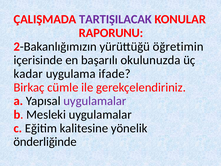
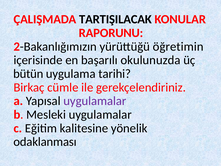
TARTIŞILACAK colour: purple -> black (115, 19)
kadar: kadar -> bütün (28, 74)
ifade: ifade -> tarihi (115, 74)
önderliğinde: önderliğinde -> odaklanması (45, 142)
